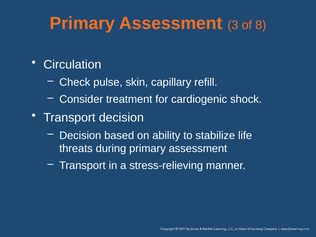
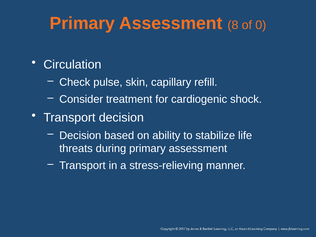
3: 3 -> 8 (233, 25)
8: 8 -> 0 (261, 25)
